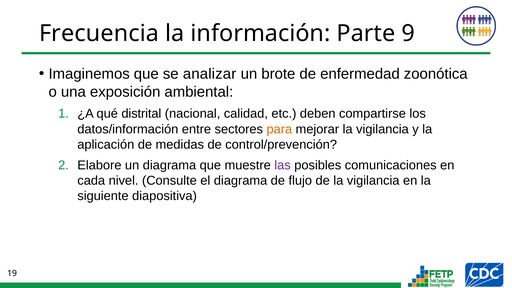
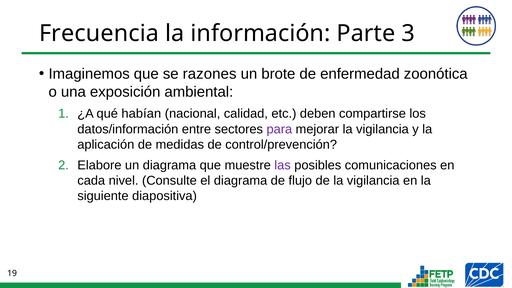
9: 9 -> 3 (408, 33)
analizar: analizar -> razones (210, 74)
distrital: distrital -> habían (141, 114)
para colour: orange -> purple (279, 129)
